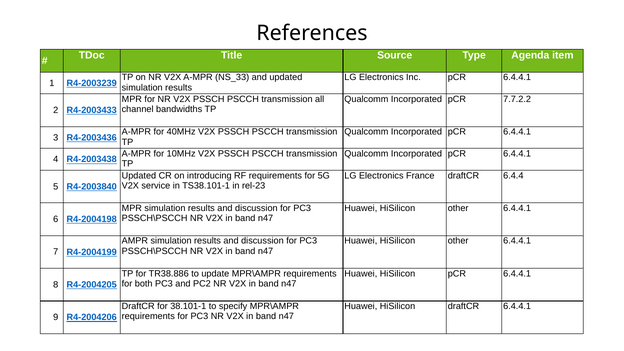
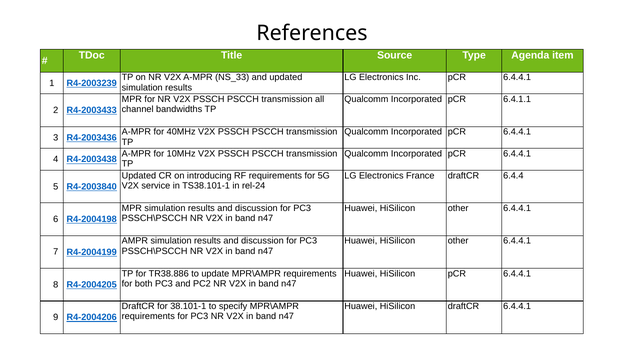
7.7.2.2: 7.7.2.2 -> 6.4.1.1 (517, 99)
rel-23: rel-23 -> rel-24 (254, 186)
